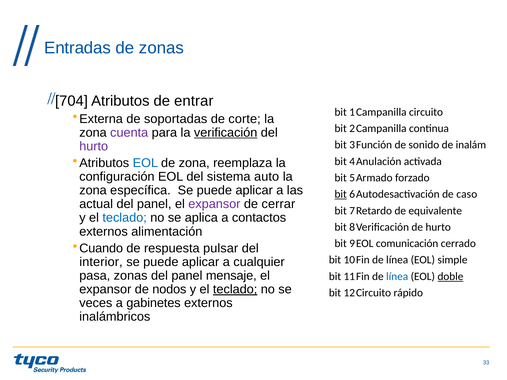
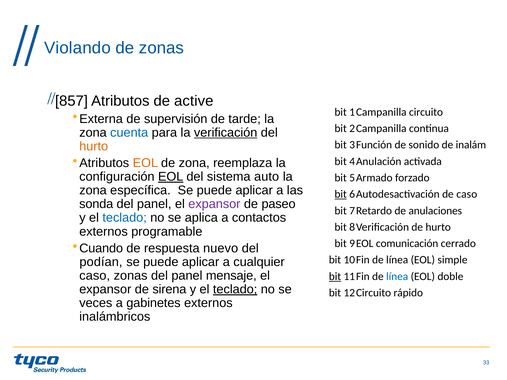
Entradas: Entradas -> Violando (77, 48)
704: 704 -> 857 (71, 101)
entrar: entrar -> active (194, 101)
soportadas: soportadas -> supervisión (176, 119)
corte: corte -> tarde (245, 119)
cuenta colour: purple -> blue (129, 133)
hurto colour: purple -> orange (94, 146)
EOL colour: blue -> orange (145, 163)
EOL underline: none -> present (171, 177)
actual: actual -> sonda (96, 204)
cerrar: cerrar -> paseo (279, 204)
equivalente: equivalente -> anulaciones (435, 211)
alimentación: alimentación -> programable (167, 232)
pulsar: pulsar -> nuevo (221, 249)
interior: interior -> podían (101, 262)
pasa: pasa -> caso (95, 276)
bit underline: none -> present (335, 277)
doble underline: present -> none (450, 277)
nodos: nodos -> sirena (169, 290)
